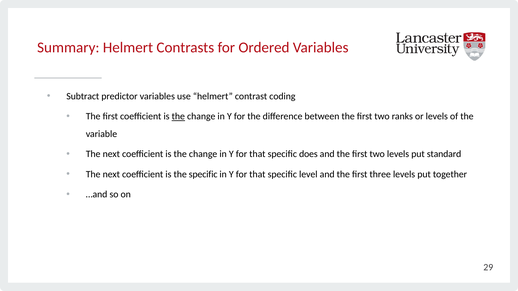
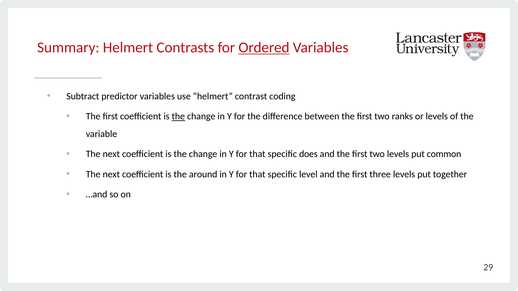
Ordered underline: none -> present (264, 48)
standard: standard -> common (444, 154)
the specific: specific -> around (203, 174)
